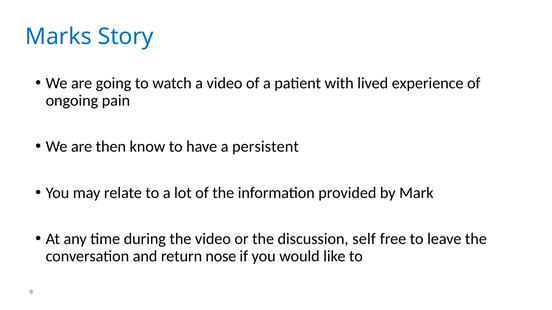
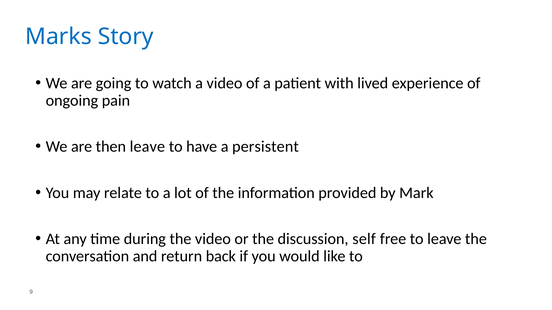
then know: know -> leave (147, 147)
nose: nose -> back (221, 257)
